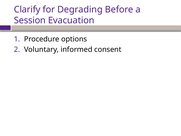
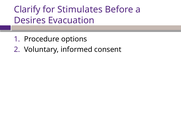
Degrading: Degrading -> Stimulates (80, 10)
Session: Session -> Desires (30, 20)
